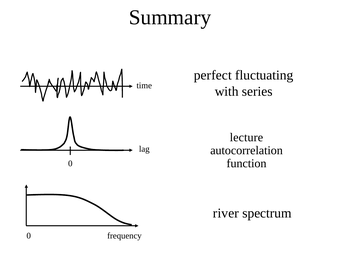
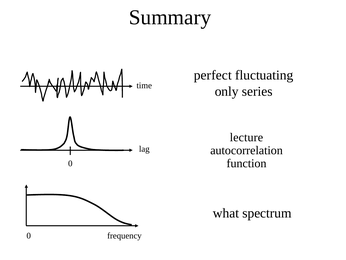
with: with -> only (227, 91)
river: river -> what (226, 213)
